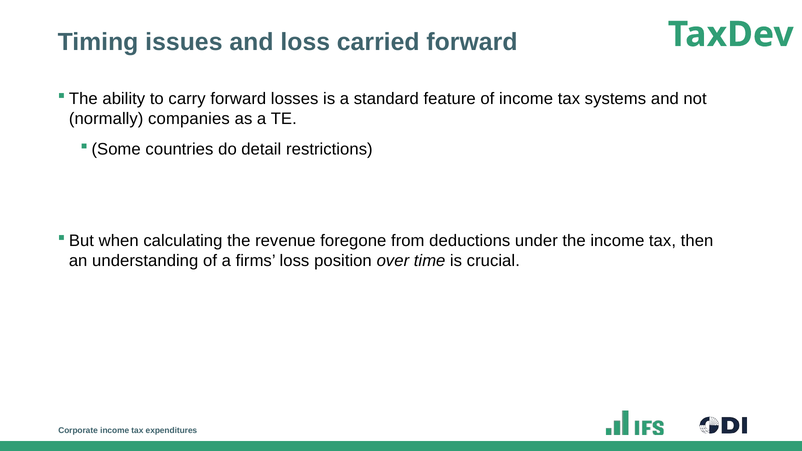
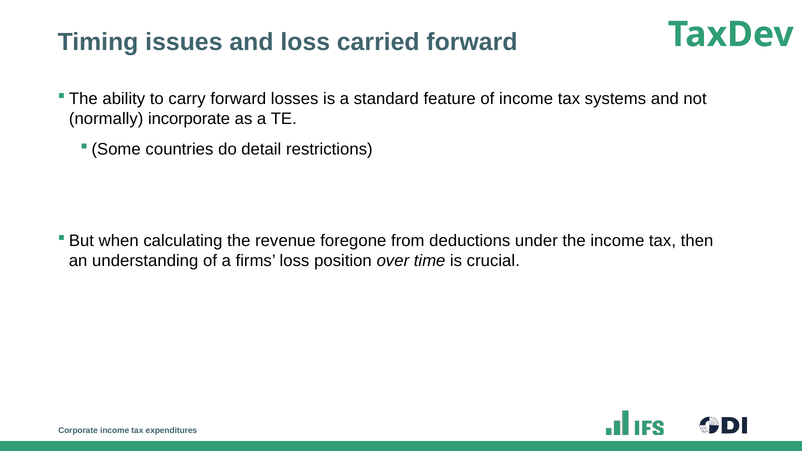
companies: companies -> incorporate (189, 119)
